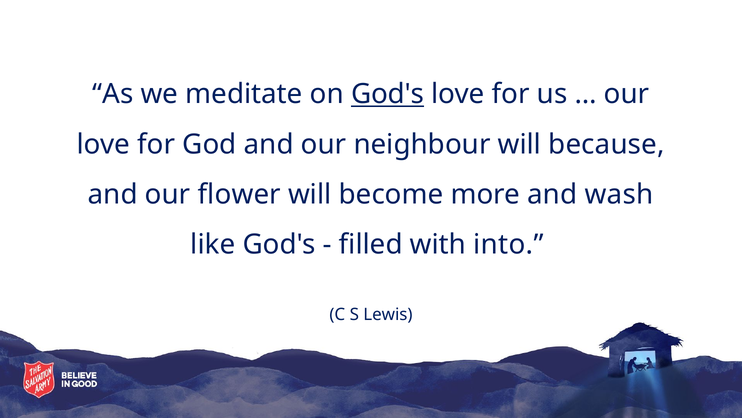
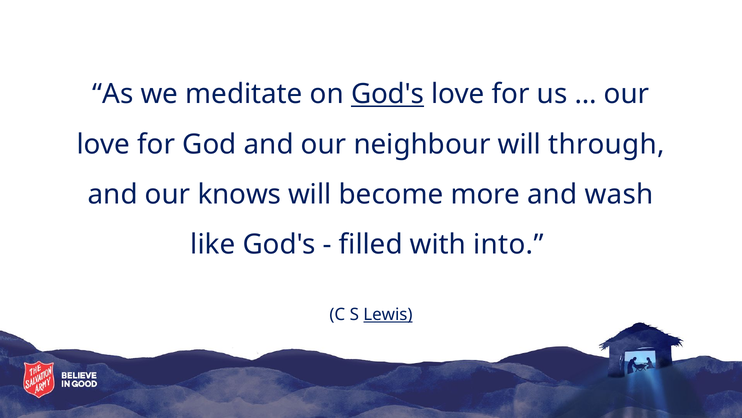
because: because -> through (606, 144)
flower: flower -> knows (239, 194)
Lewis underline: none -> present (388, 314)
